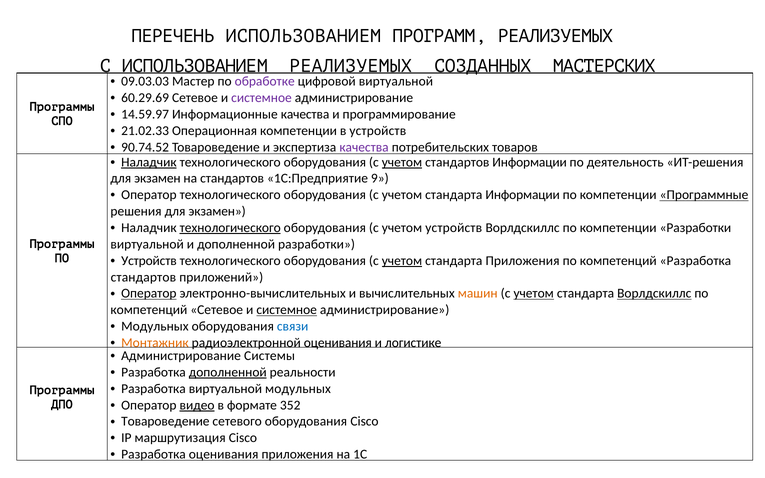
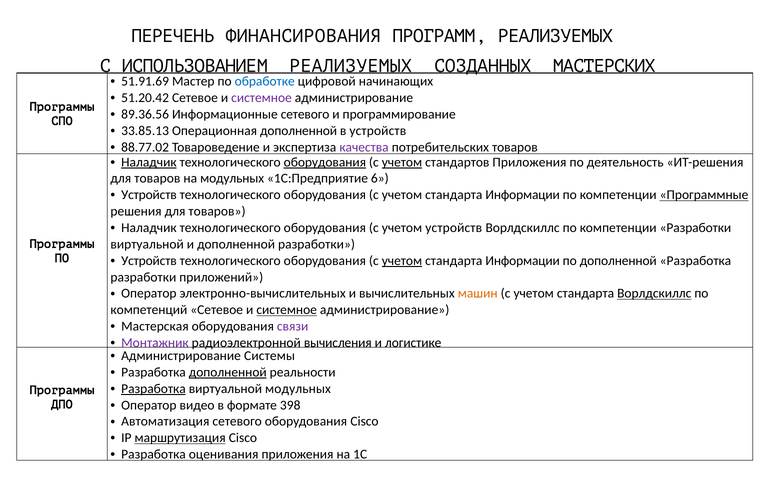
ПЕРЕЧЕНЬ ИСПОЛЬЗОВАНИЕМ: ИСПОЛЬЗОВАНИЕМ -> ФИНАНСИРОВАНИЯ (303, 36)
09.03.03: 09.03.03 -> 51.91.69 (145, 81)
обработке colour: purple -> blue (265, 81)
цифровой виртуальной: виртуальной -> начинающих (396, 81)
60.29.69: 60.29.69 -> 51.20.42 (145, 98)
14.59.97: 14.59.97 -> 89.36.56 (145, 114)
Информационные качества: качества -> сетевого (305, 114)
21.02.33: 21.02.33 -> 33.85.13 (145, 131)
Операционная компетенции: компетенции -> дополненной (299, 131)
90.74.52: 90.74.52 -> 88.77.02 (145, 147)
оборудования underline: none -> present (325, 162)
стандартов Информации: Информации -> Приложения (529, 162)
экзамен: экзамен -> товаров (157, 179)
на стандартов: стандартов -> модульных (232, 179)
9: 9 -> 6 (380, 179)
Оператор: Оператор -> Устройств (149, 195)
решения для экзамен: экзамен -> товаров (217, 211)
технологического underline: present -> none (230, 228)
Приложения: Приложения -> Информации (523, 261)
компетенций: компетенций -> дополненной (618, 261)
стандартов: стандартов -> разработки (143, 277)
Оператор underline: present -> none (149, 294)
учетом underline: present -> none (534, 294)
Модульных: Модульных -> Мастерская (155, 326)
связи colour: blue -> purple (293, 326)
Монтажник colour: orange -> purple (155, 343)
радиоэлектронной оценивания: оценивания -> вычисления (338, 343)
Разработка underline: none -> present (153, 389)
видео underline: present -> none (197, 405)
352: 352 -> 398 (290, 405)
Товароведение: Товароведение -> Автоматизация (165, 422)
маршрутизация underline: none -> present (180, 438)
